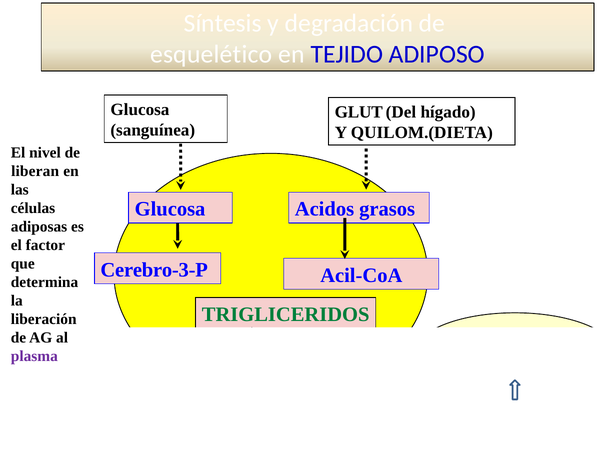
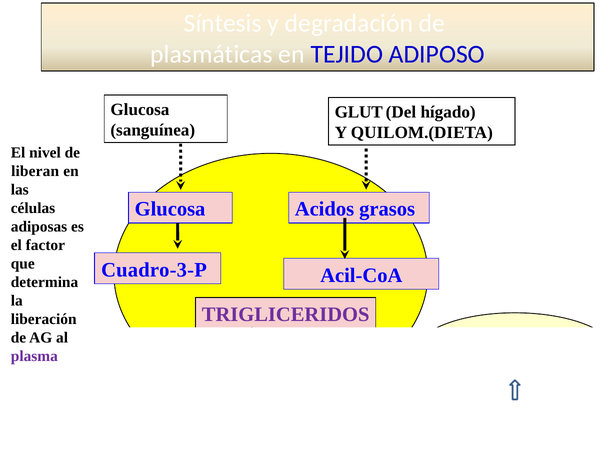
esquelético: esquelético -> plasmáticas (211, 54)
Cerebro-3-P: Cerebro-3-P -> Cuadro-3-P (154, 270)
TRIGLICERIDOS colour: green -> purple (286, 314)
